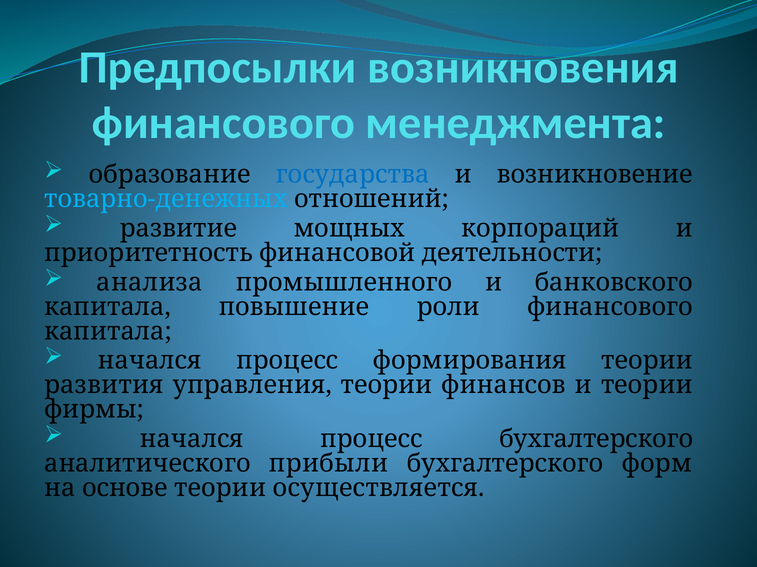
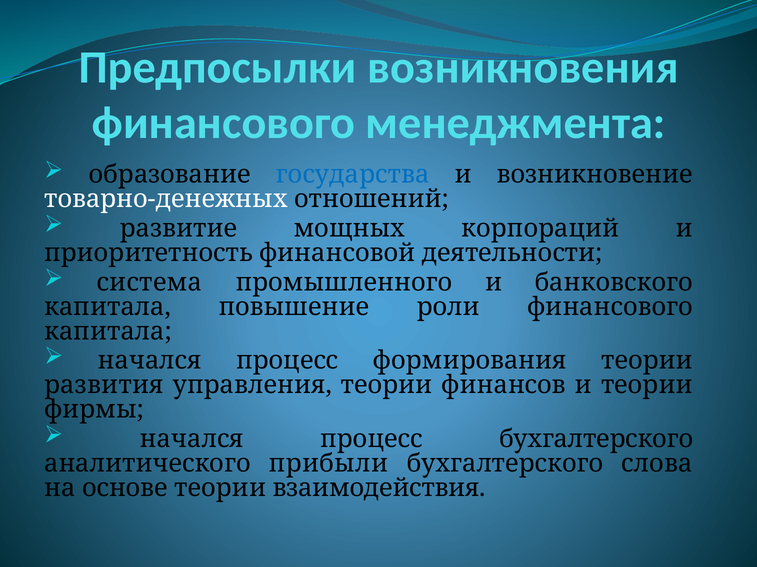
товарно-денежных colour: light blue -> white (166, 199)
анализа: анализа -> система (149, 283)
форм: форм -> слова (657, 464)
осуществляется: осуществляется -> взаимодействия (379, 489)
